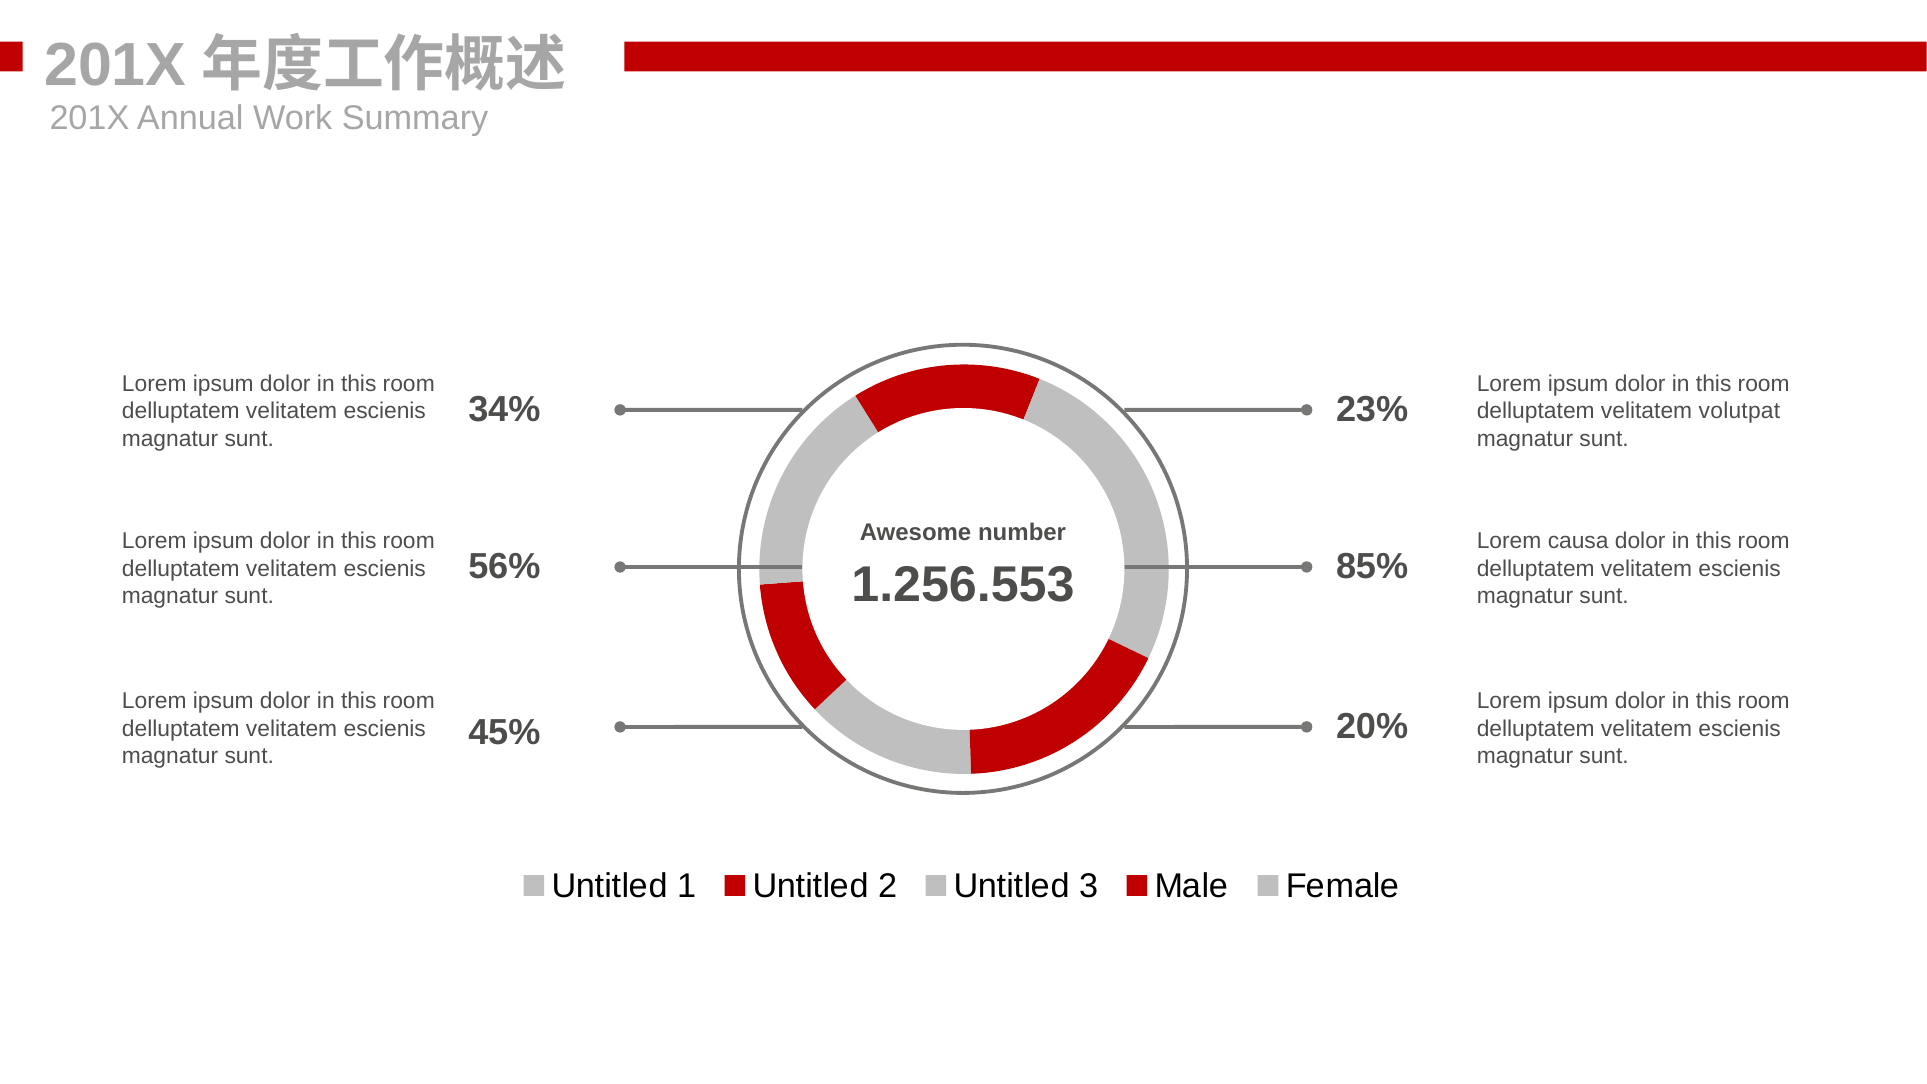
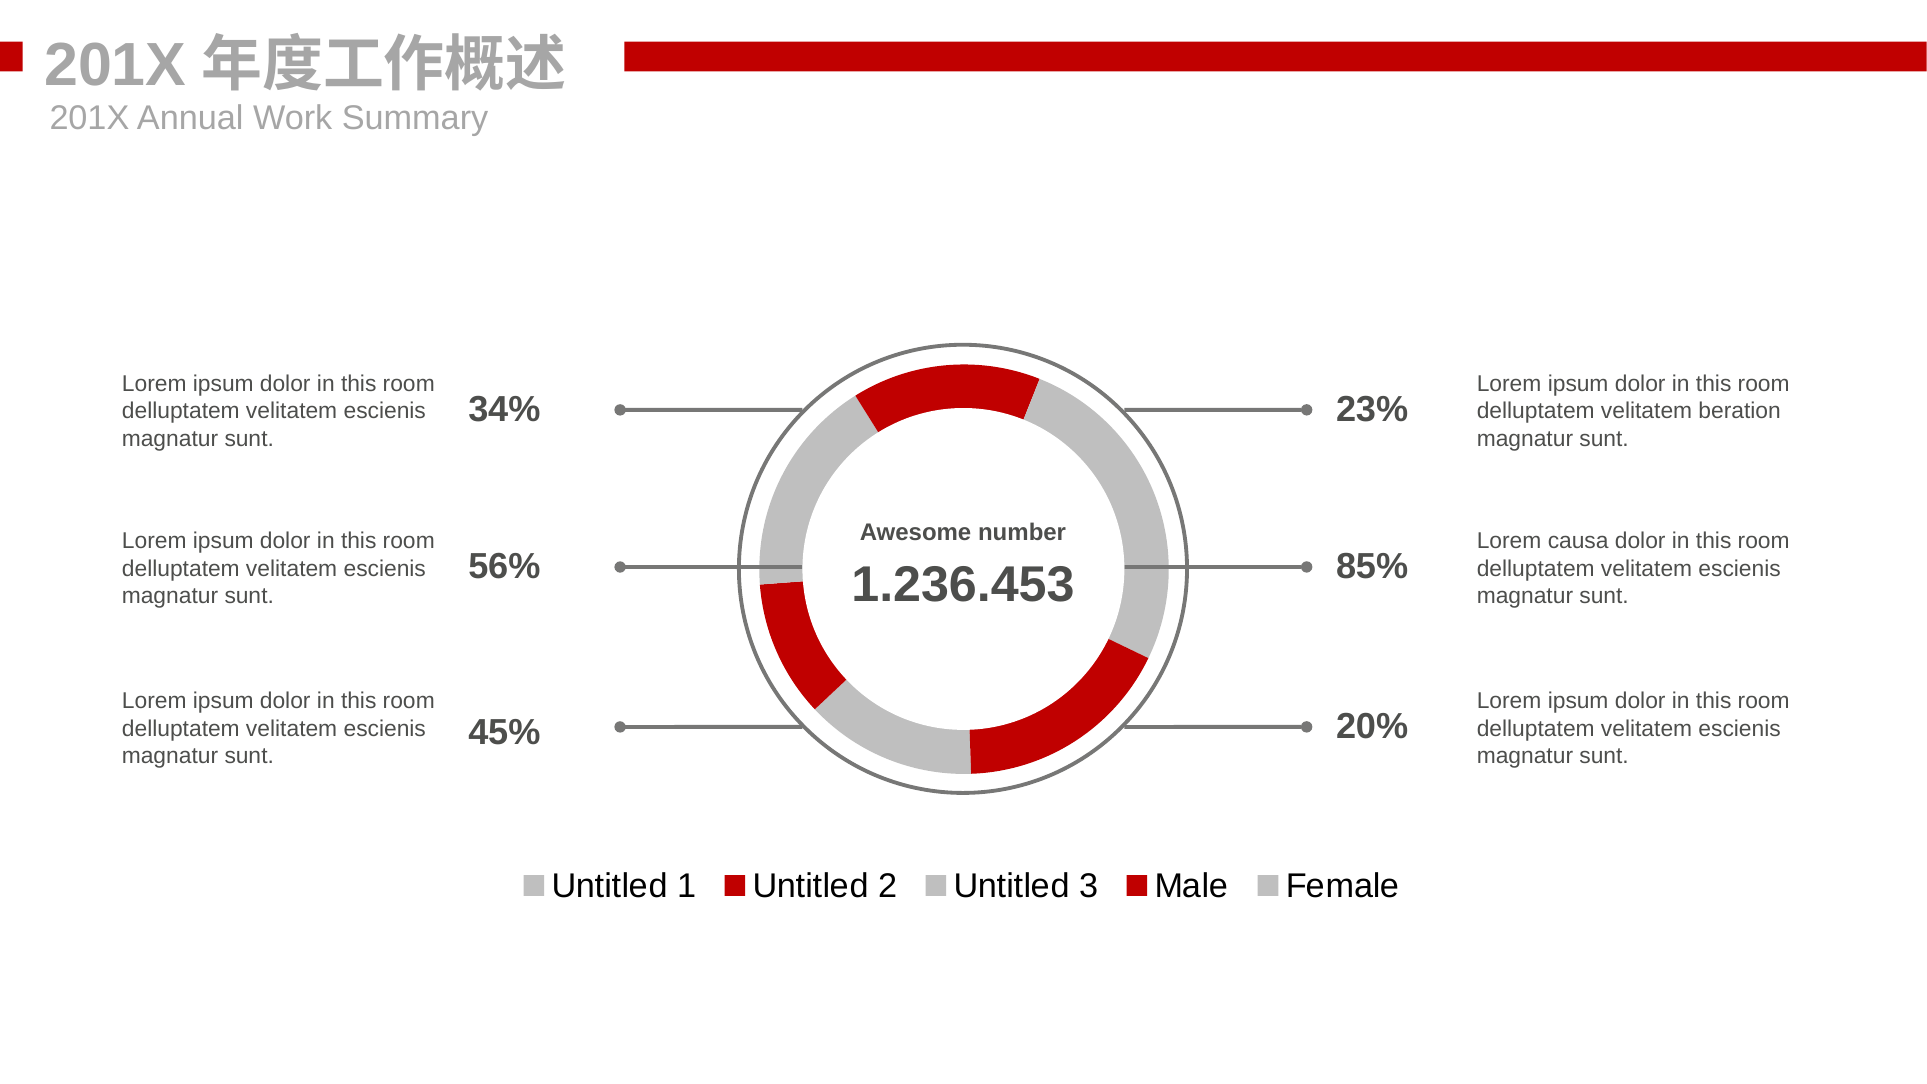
volutpat: volutpat -> beration (1740, 411)
1.256.553: 1.256.553 -> 1.236.453 (963, 585)
